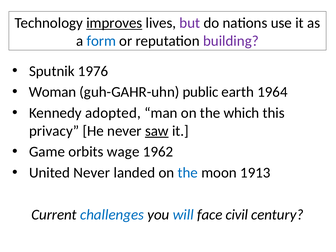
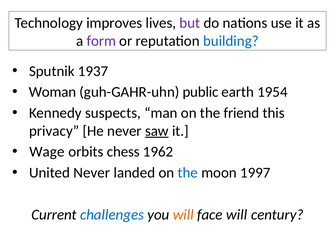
improves underline: present -> none (114, 23)
form colour: blue -> purple (101, 41)
building colour: purple -> blue (231, 41)
1976: 1976 -> 1937 (93, 71)
1964: 1964 -> 1954 (272, 92)
adopted: adopted -> suspects (113, 113)
which: which -> friend (241, 113)
Game: Game -> Wage (47, 152)
wage: wage -> chess (123, 152)
1913: 1913 -> 1997 (255, 173)
will colour: blue -> orange (183, 215)
face civil: civil -> will (237, 215)
